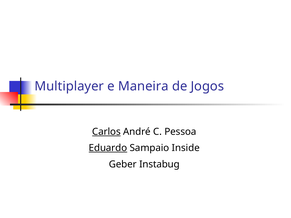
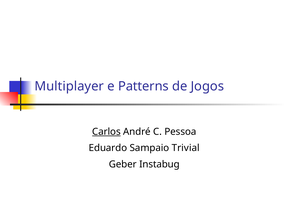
Maneira: Maneira -> Patterns (143, 86)
Eduardo underline: present -> none (108, 148)
Inside: Inside -> Trivial (186, 148)
